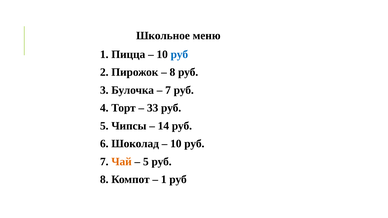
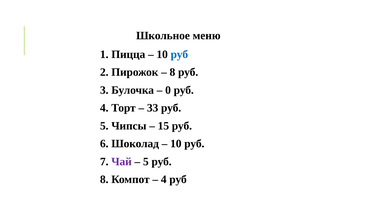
7: 7 -> 0 (168, 90)
14: 14 -> 15 (163, 126)
Чай colour: orange -> purple (122, 162)
1: 1 -> 4 (164, 180)
